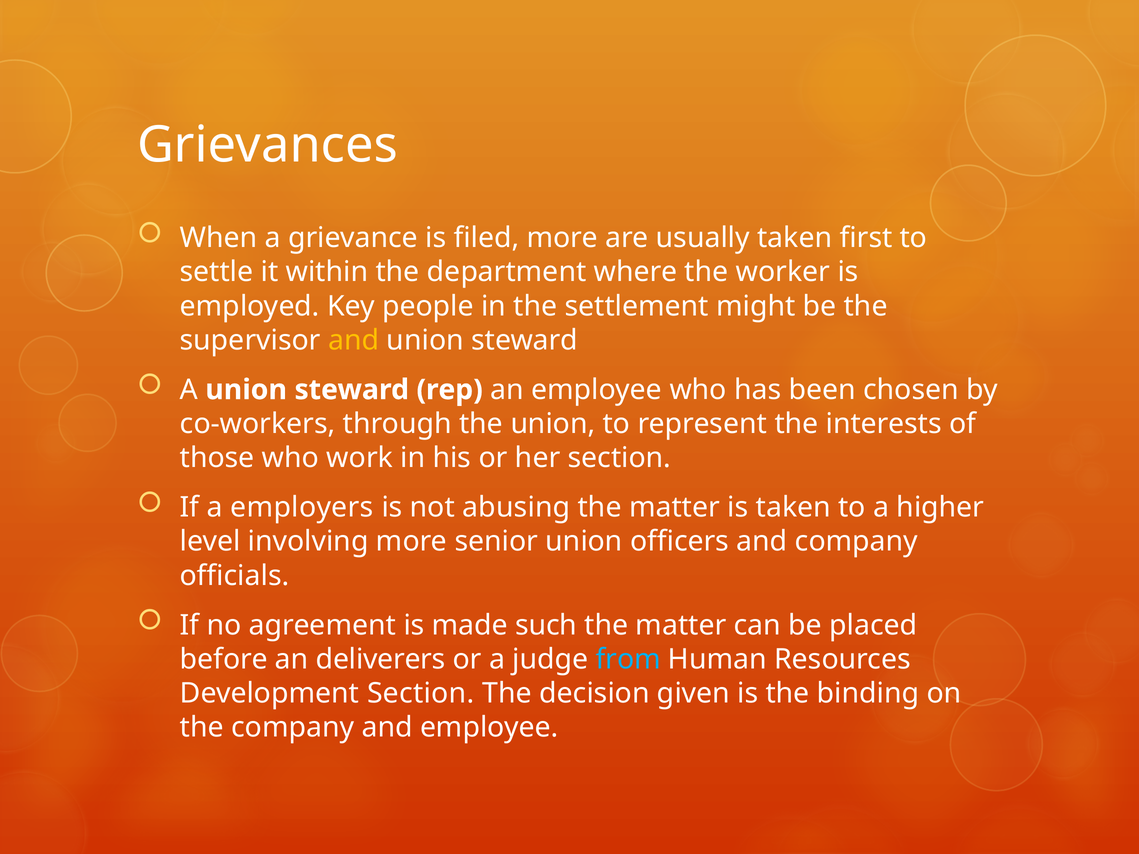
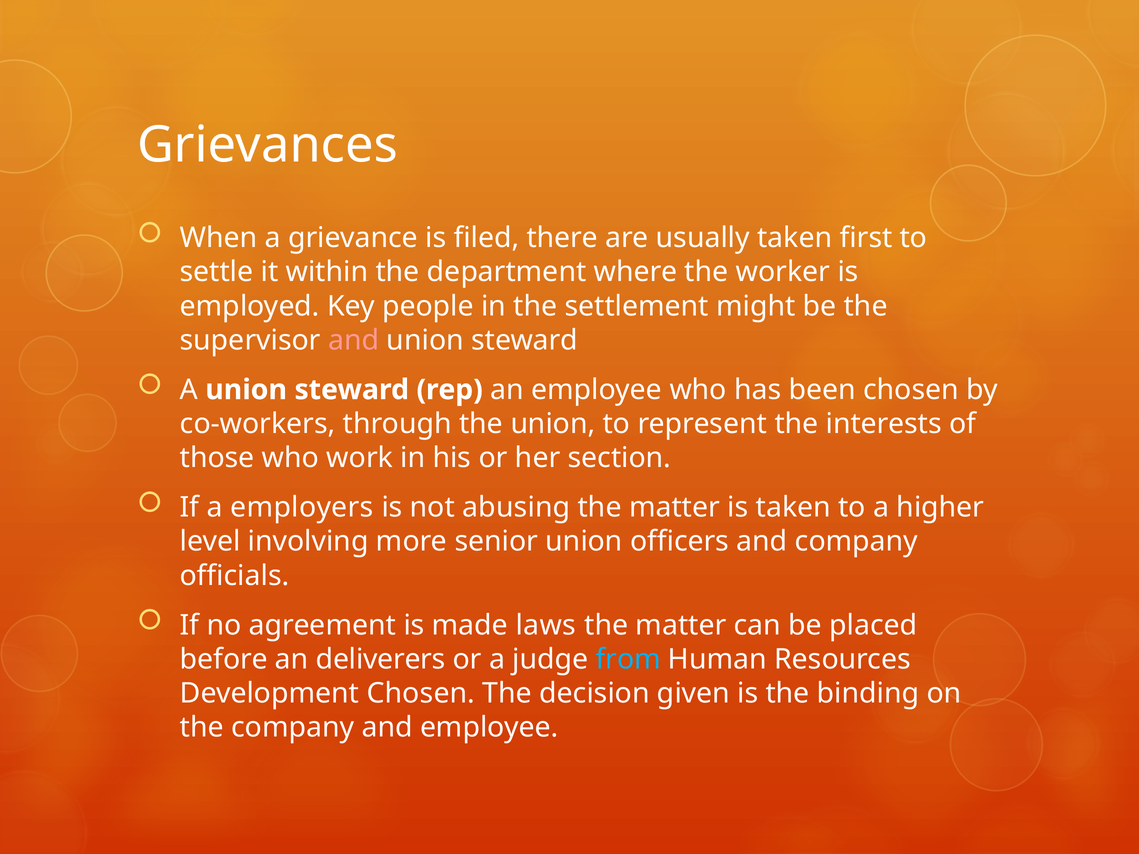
filed more: more -> there (562, 238)
and colour: yellow -> pink (354, 341)
such: such -> laws (546, 625)
Development Section: Section -> Chosen (421, 694)
